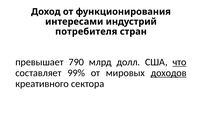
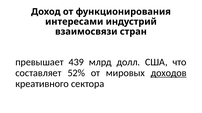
потребителя: потребителя -> взаимосвязи (86, 32)
790: 790 -> 439 (76, 62)
что underline: present -> none (180, 62)
99%: 99% -> 52% (76, 73)
